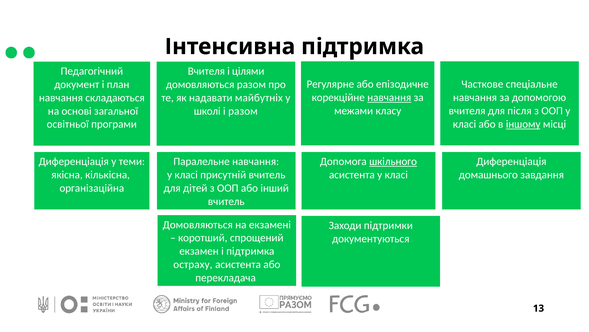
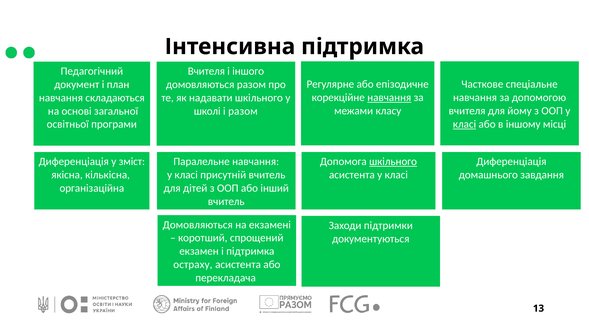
цілями: цілями -> іншого (248, 71)
надавати майбутніх: майбутніх -> шкільного (259, 98)
після: після -> йому (520, 111)
класі underline: none -> present (465, 124)
іншому underline: present -> none (523, 124)
теми: теми -> зміст (132, 161)
